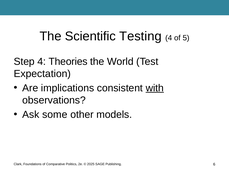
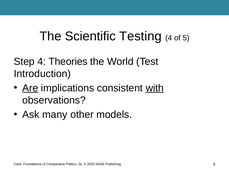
Expectation: Expectation -> Introduction (42, 74)
Are underline: none -> present (30, 88)
some: some -> many (55, 114)
